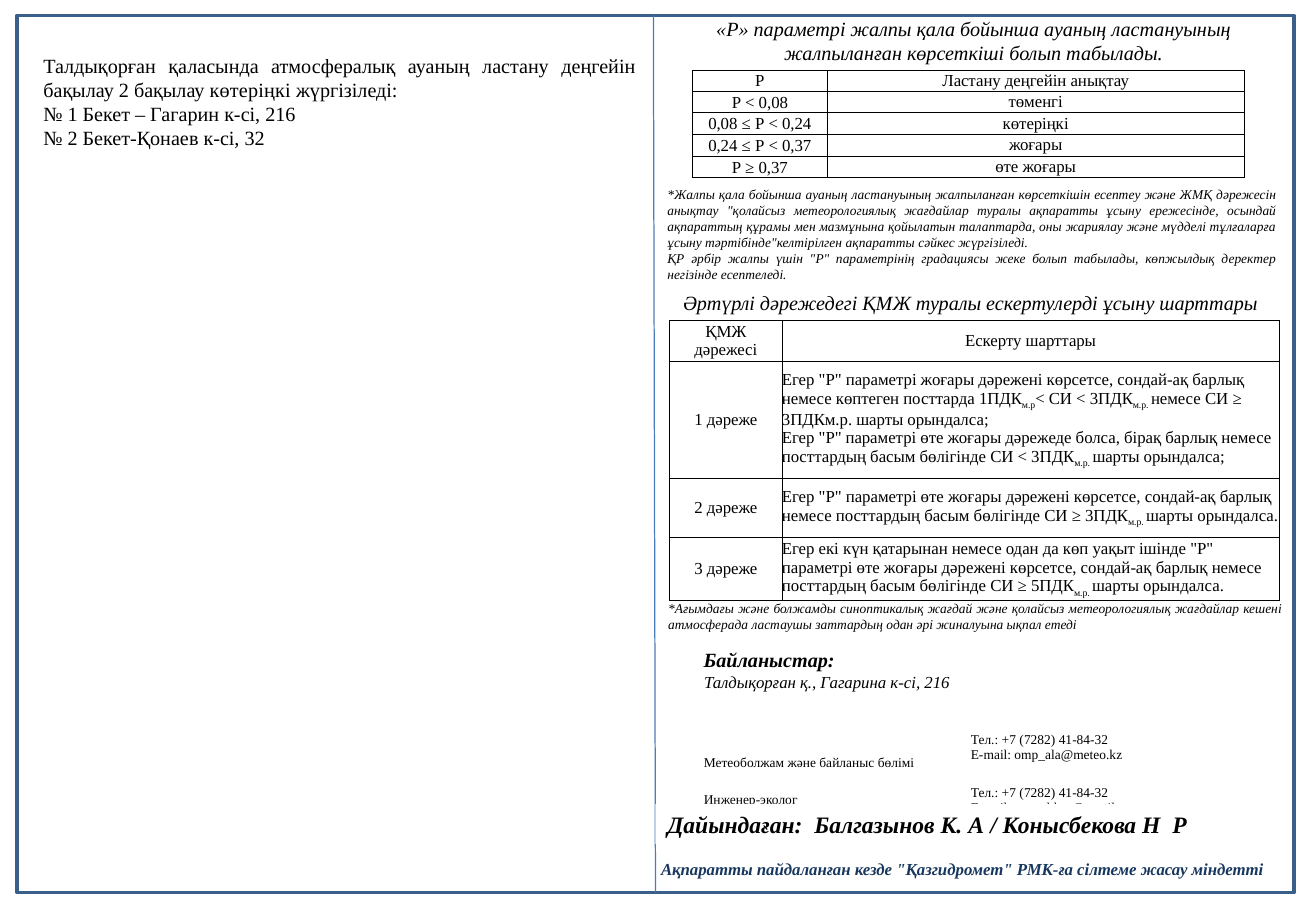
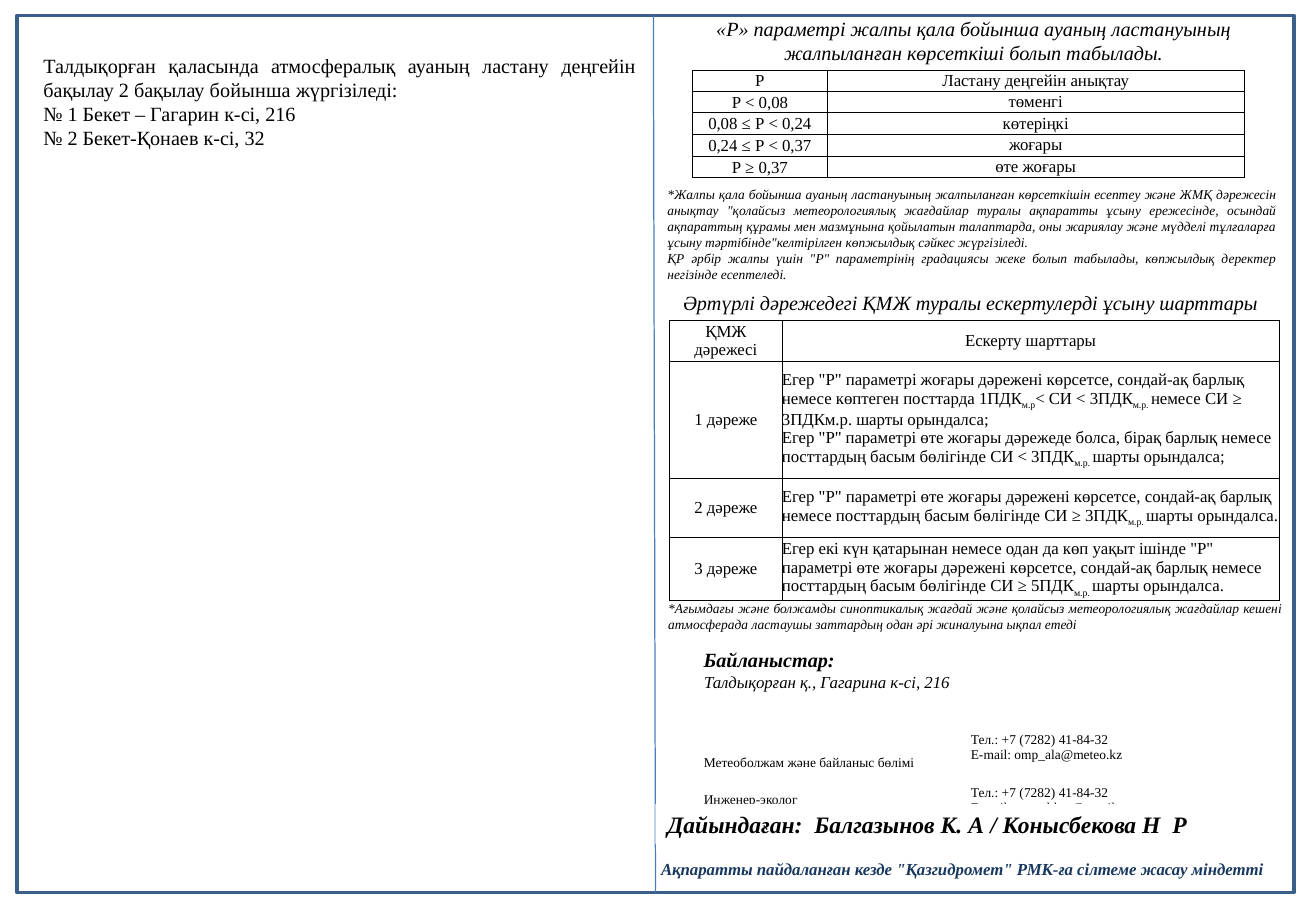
бақылау көтеріңкі: көтеріңкі -> бойынша (250, 91)
тәртібінде"келтірілген ақпаратты: ақпаратты -> көпжылдық (880, 243)
